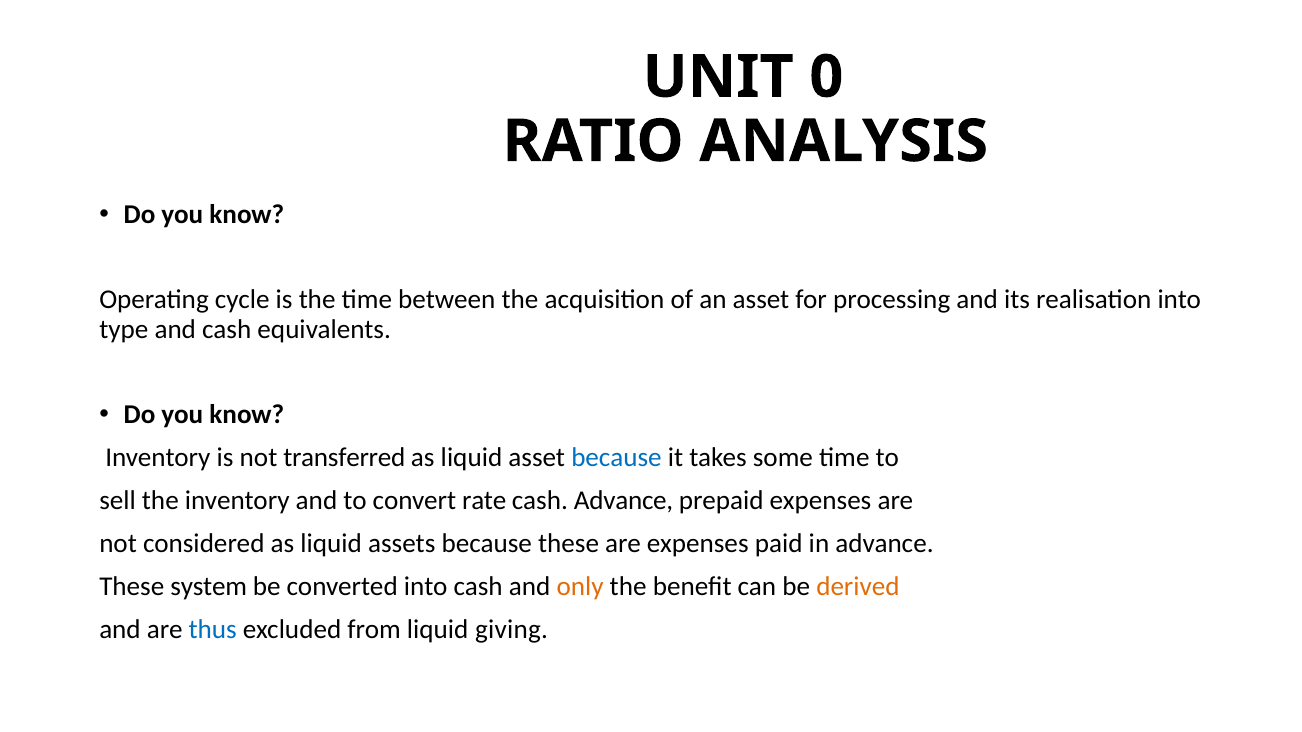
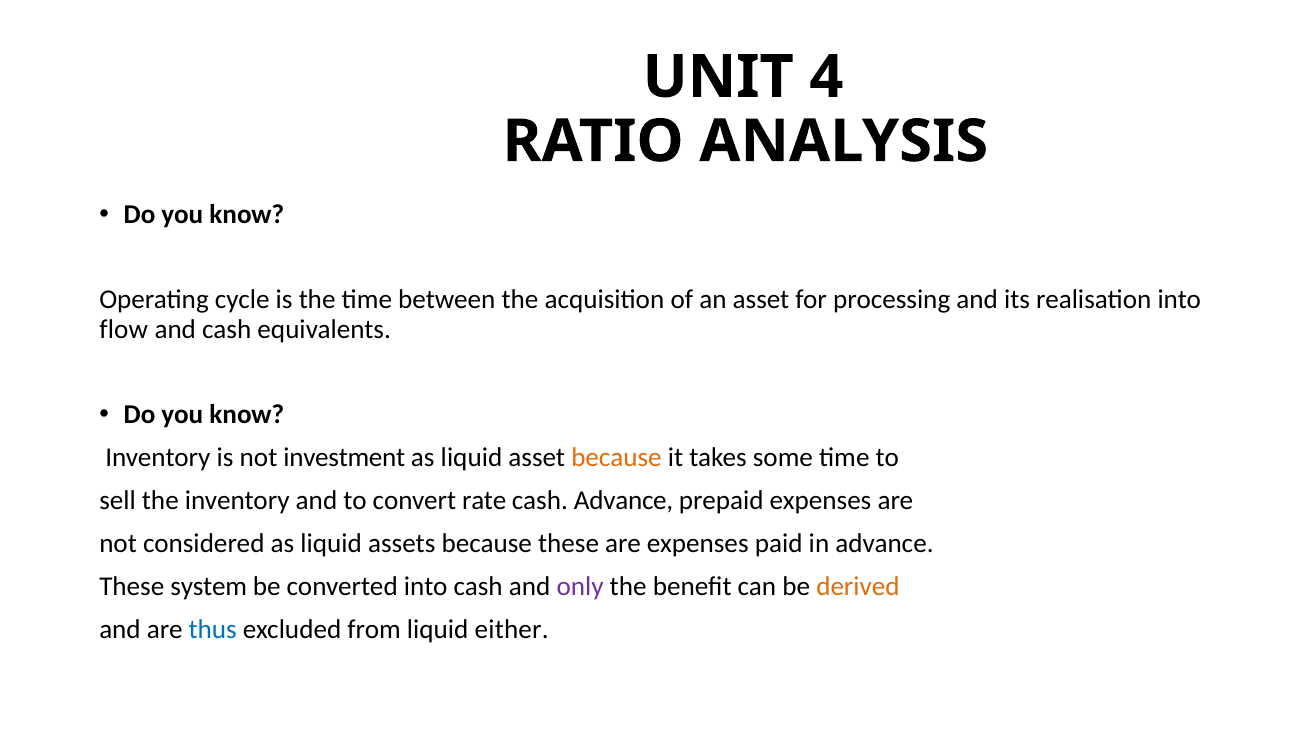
0: 0 -> 4 (826, 77)
type: type -> flow (124, 329)
transferred: transferred -> investment (344, 458)
because colour: blue -> orange (616, 458)
only colour: orange -> purple (580, 587)
giving: giving -> either (512, 629)
